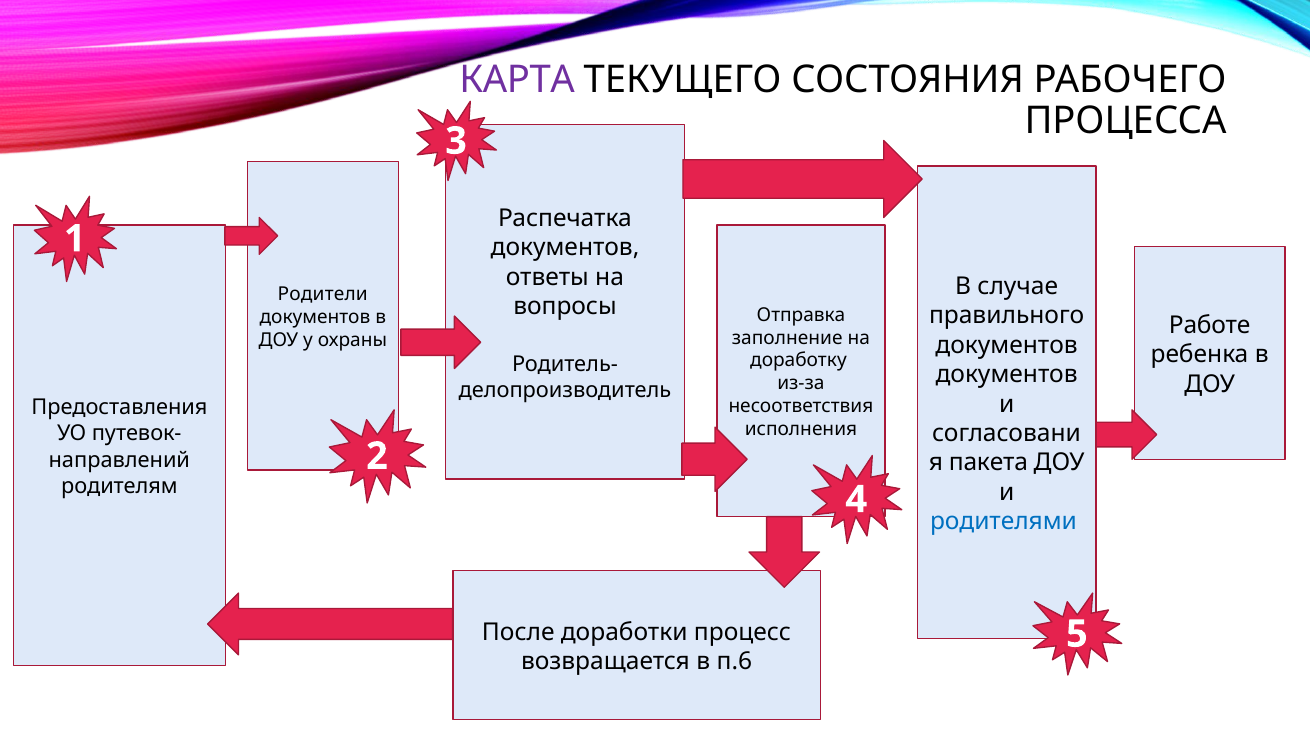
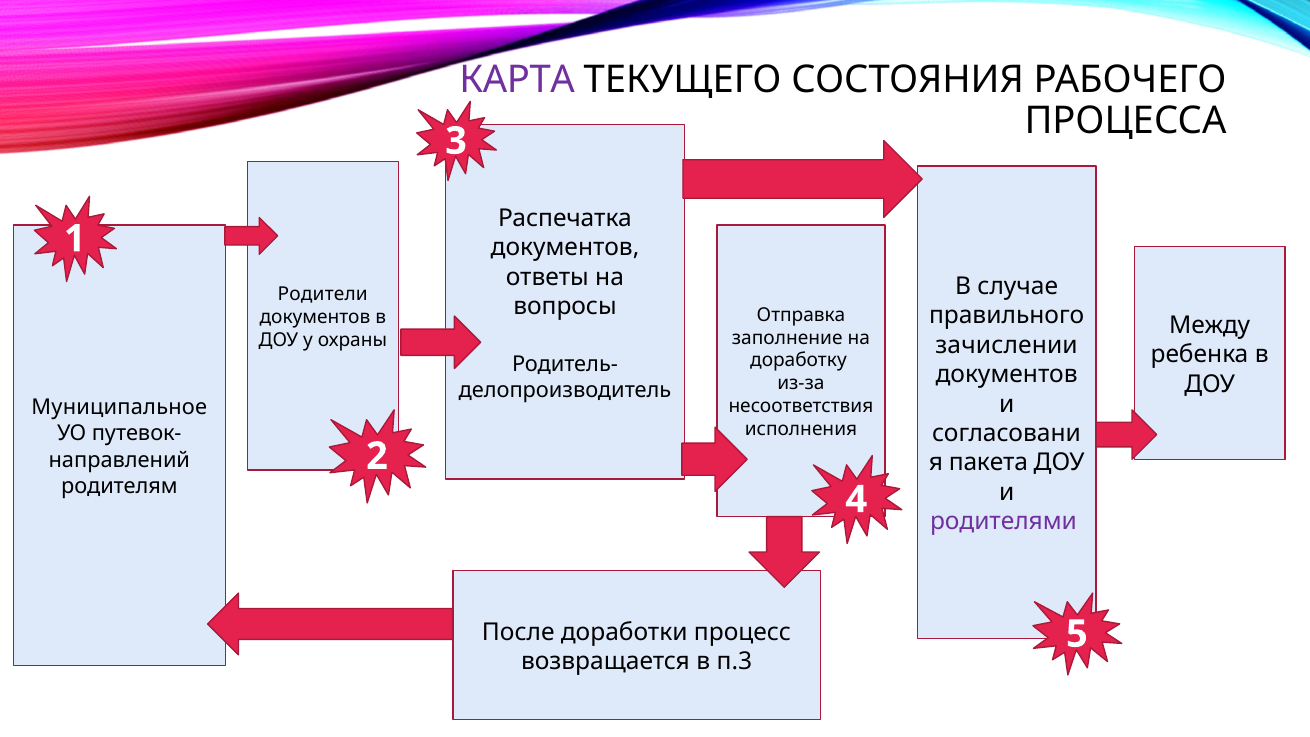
Работе: Работе -> Между (1210, 325)
документов: документов -> зачислении (1007, 345)
Предоставления: Предоставления -> Муниципальное (119, 407)
родителями colour: blue -> purple (1003, 522)
п.6: п.6 -> п.3 (734, 661)
